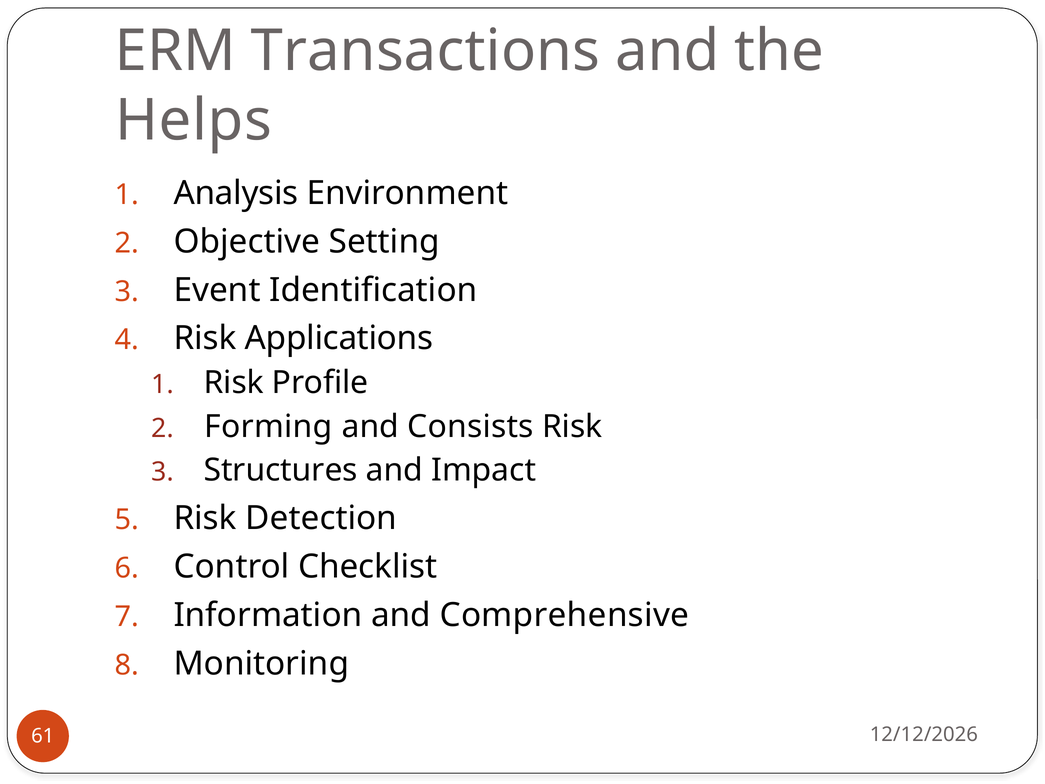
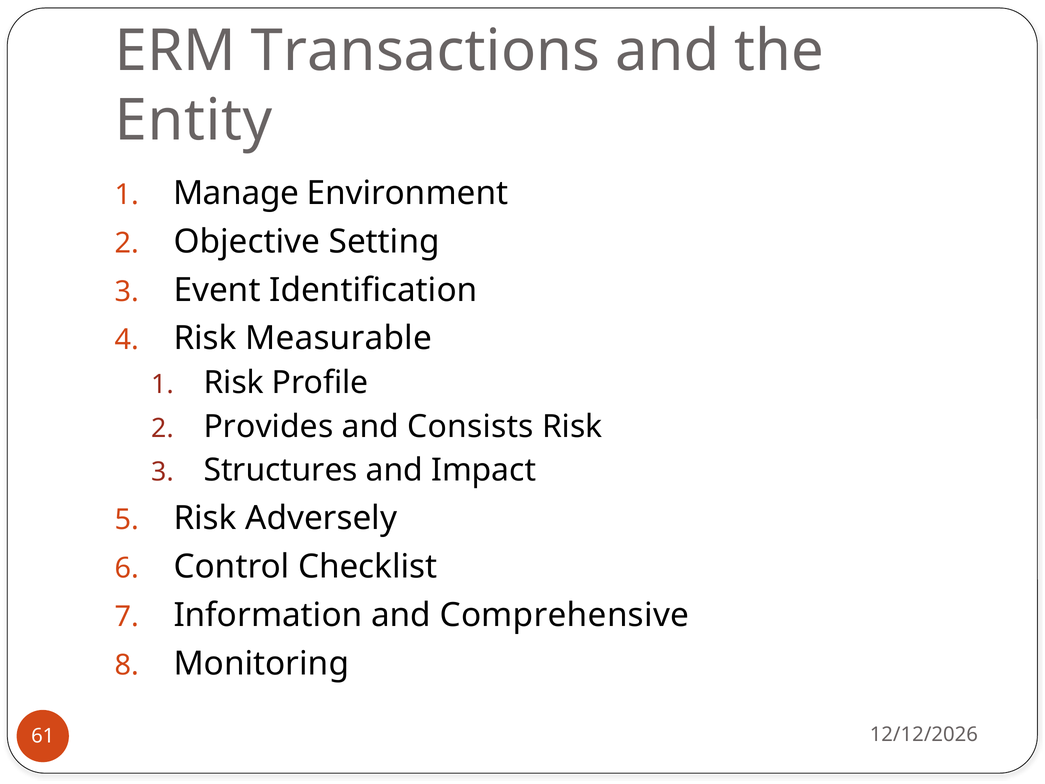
Helps: Helps -> Entity (194, 121)
Analysis: Analysis -> Manage (236, 193)
Applications: Applications -> Measurable (339, 338)
Forming: Forming -> Provides (268, 427)
Detection: Detection -> Adversely (321, 518)
